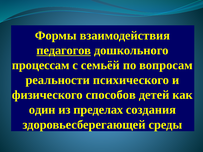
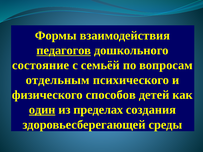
процессам: процессам -> состояние (41, 65)
реальности: реальности -> отдельным (58, 80)
один underline: none -> present (42, 110)
